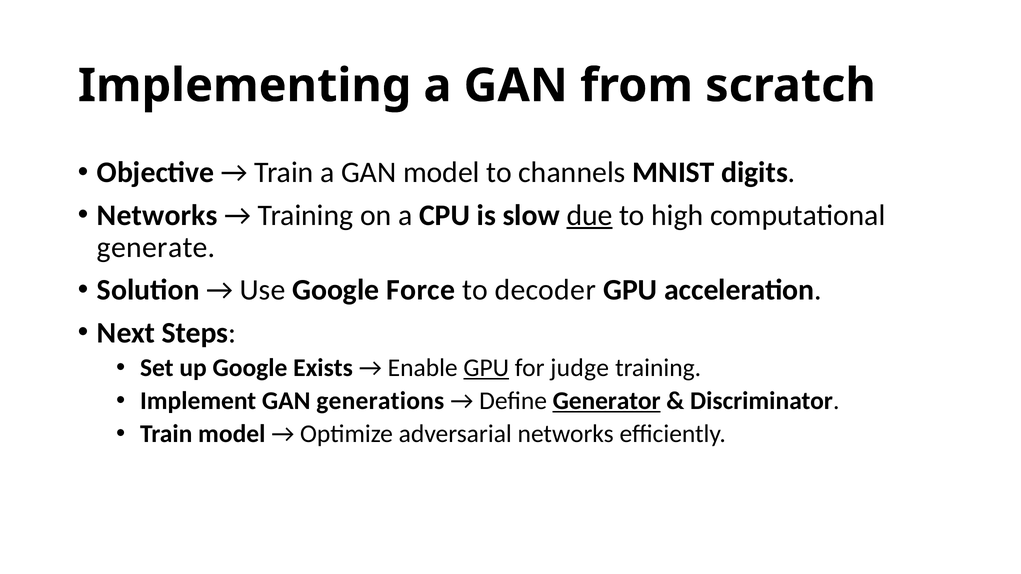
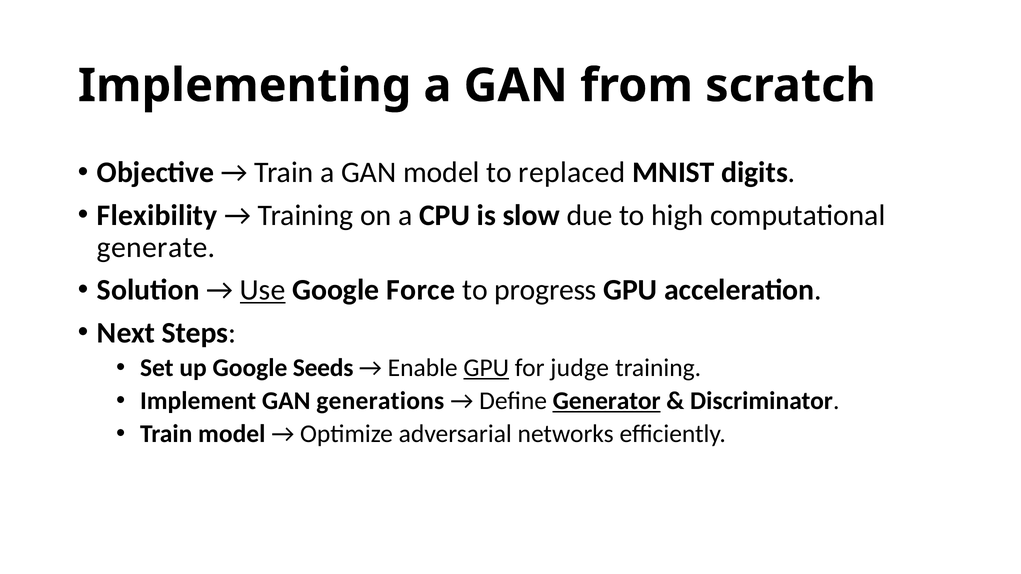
channels: channels -> replaced (572, 173)
Networks: Networks -> Flexibility (157, 215)
due underline: present -> none (590, 215)
Use underline: none -> present (263, 290)
decoder: decoder -> progress (546, 290)
Exists: Exists -> Seeds (323, 368)
